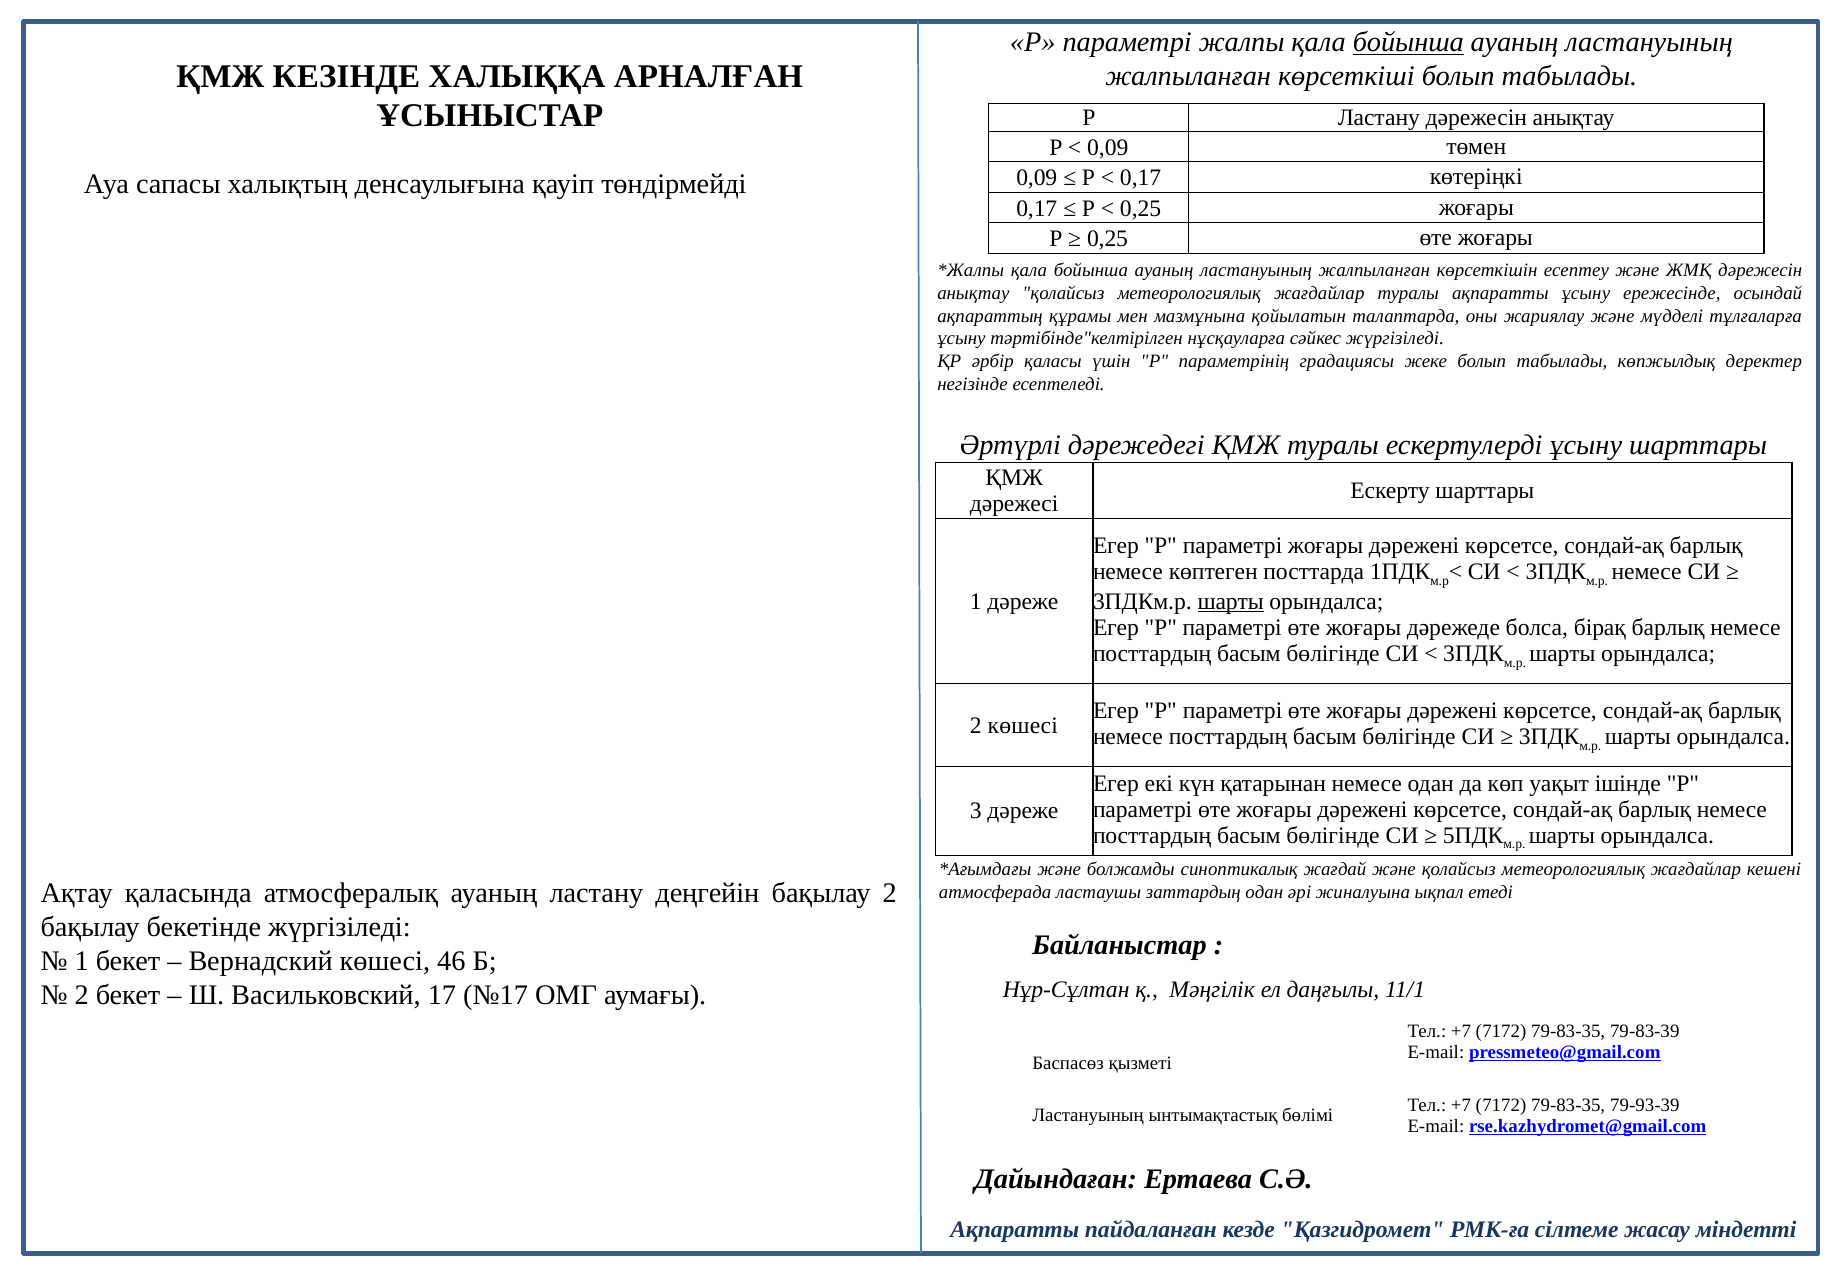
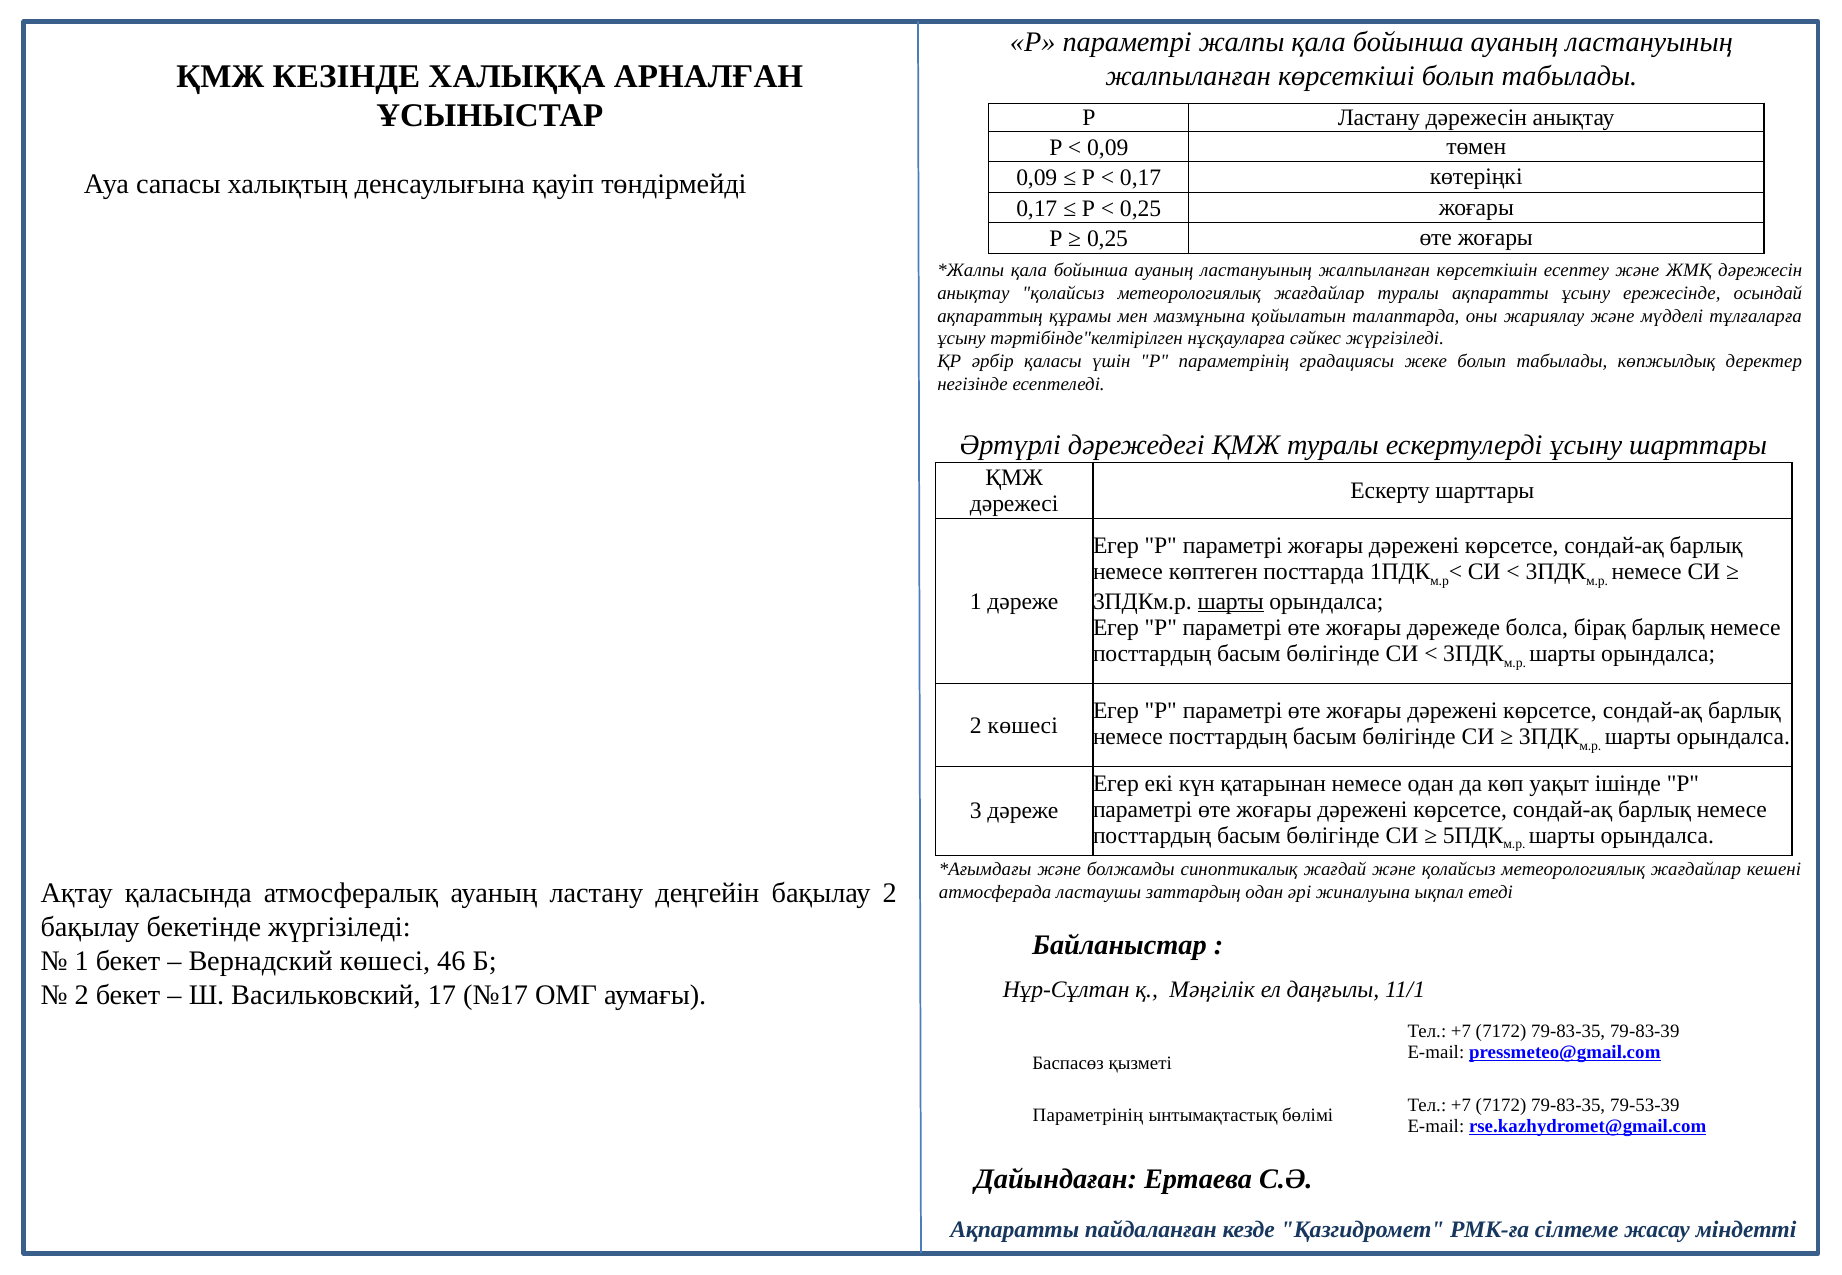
бойынша underline: present -> none (1408, 42)
79-93-39: 79-93-39 -> 79-53-39 (1645, 1105)
Ластануының: Ластануының -> Параметрінің (1088, 1116)
